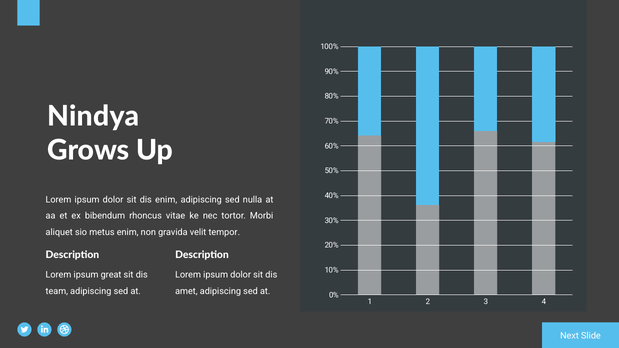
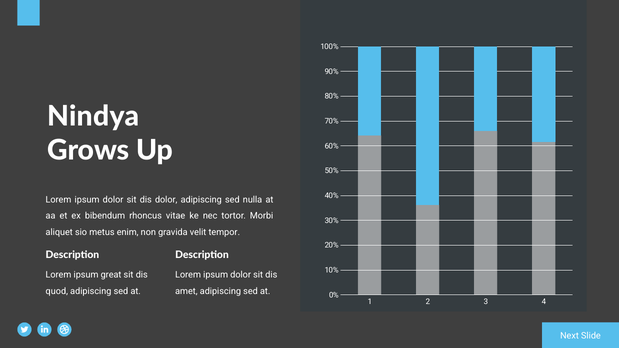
dis enim: enim -> dolor (166, 200)
team: team -> quod (57, 291)
